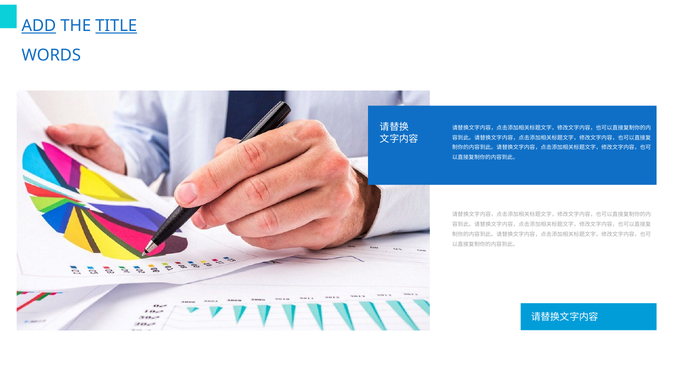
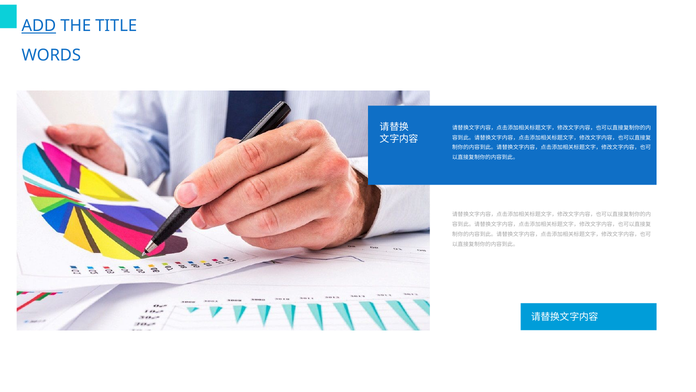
TITLE underline: present -> none (116, 26)
